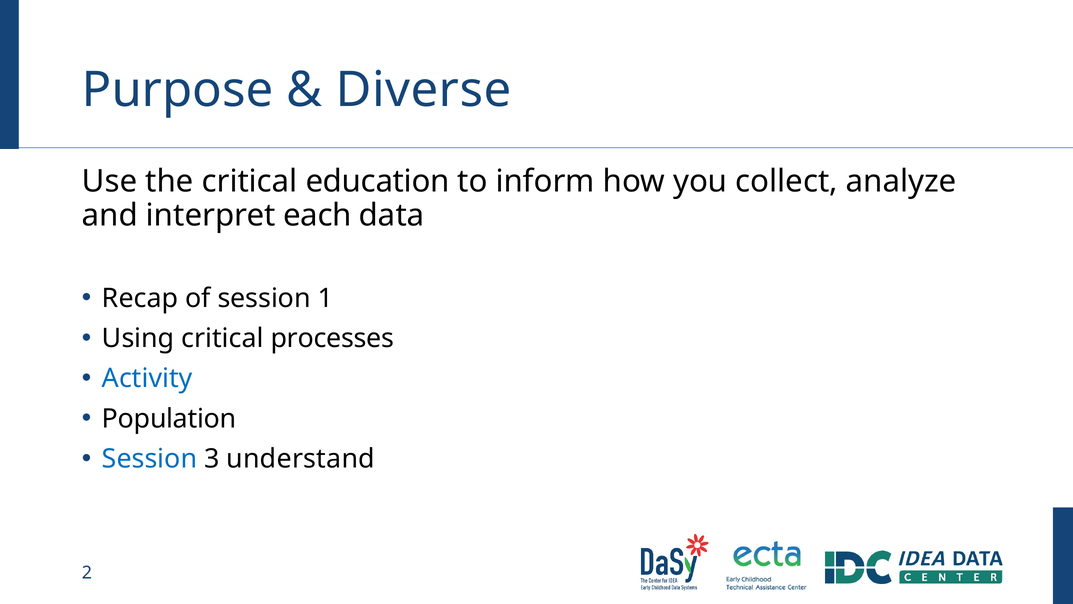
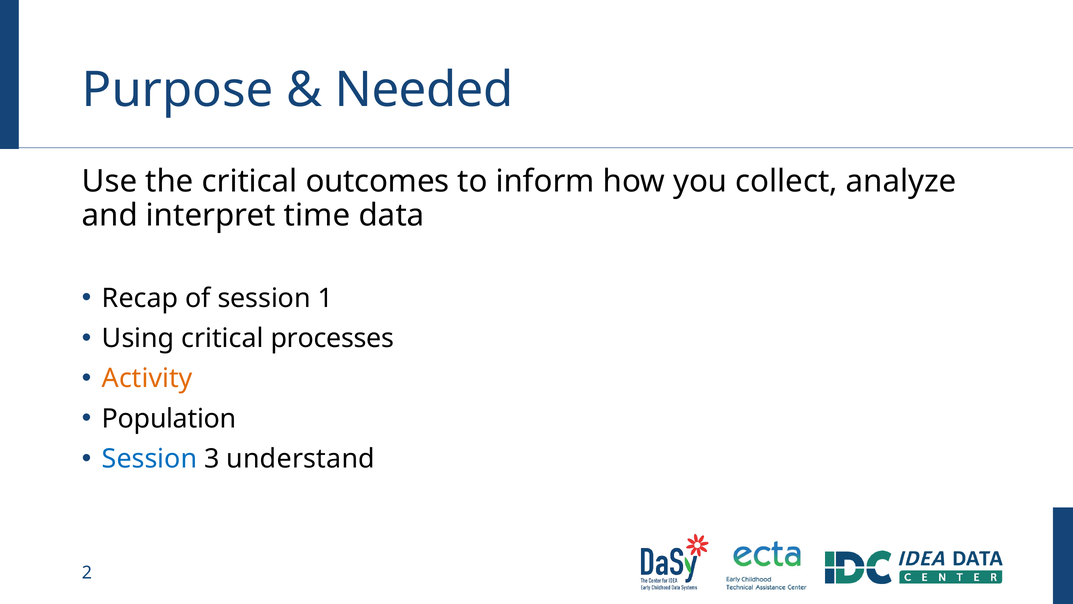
Diverse: Diverse -> Needed (424, 90)
education: education -> outcomes (377, 181)
each: each -> time (317, 215)
Activity colour: blue -> orange (147, 378)
